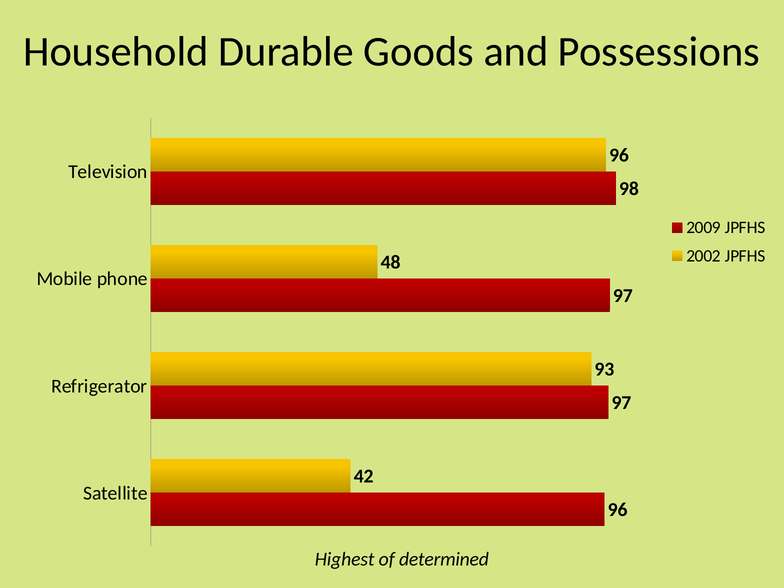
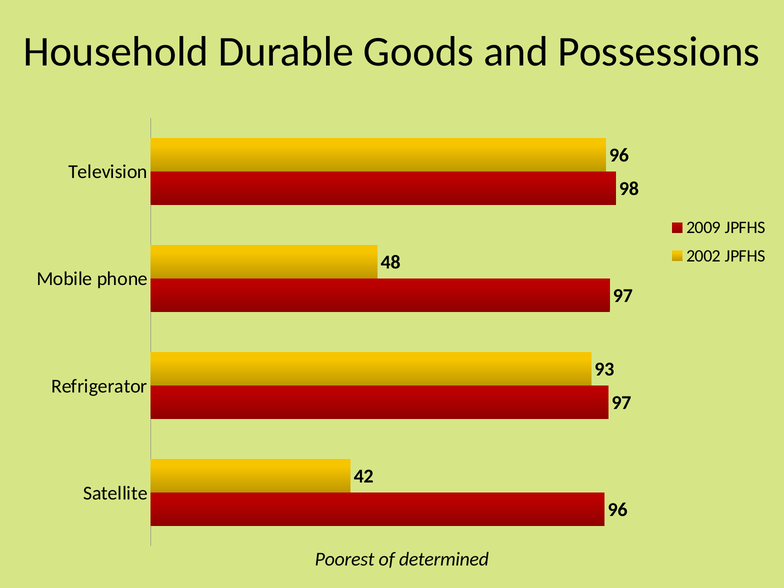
Highest: Highest -> Poorest (345, 559)
